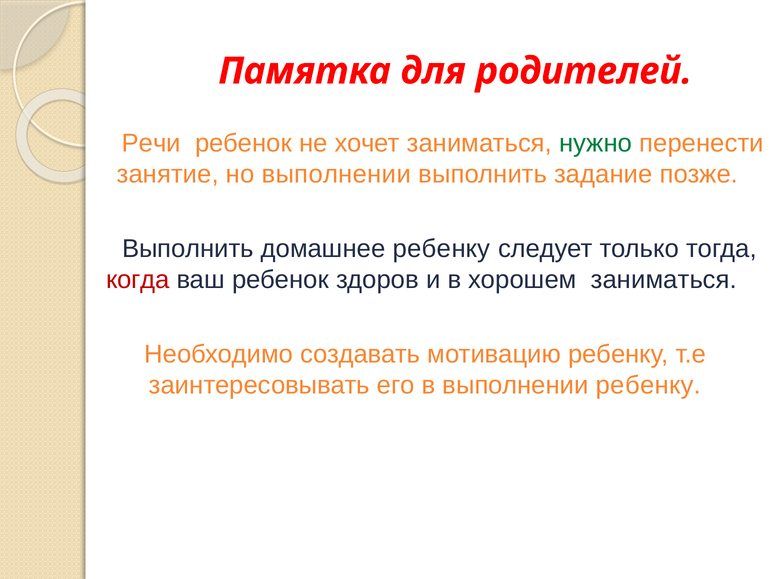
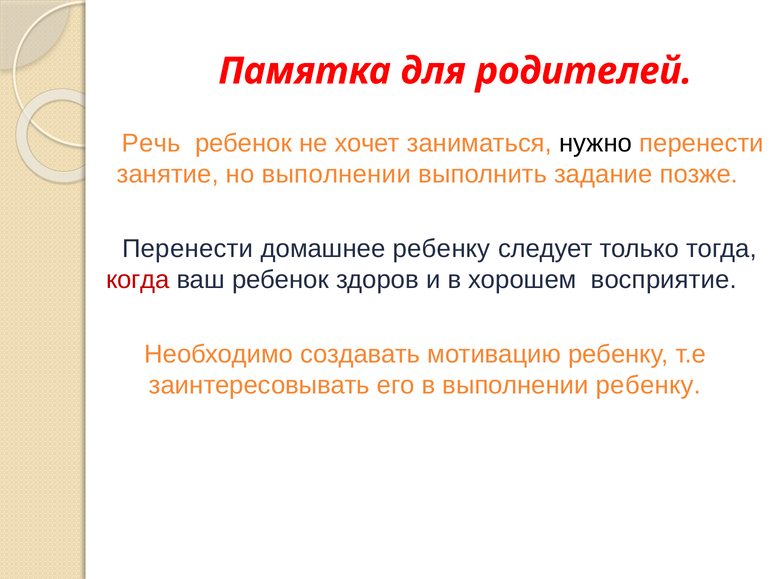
Речи: Речи -> Речь (151, 143)
нужно colour: green -> black (596, 143)
Выполнить: Выполнить -> Перенести (188, 249)
хорошем заниматься: заниматься -> восприятие (664, 280)
